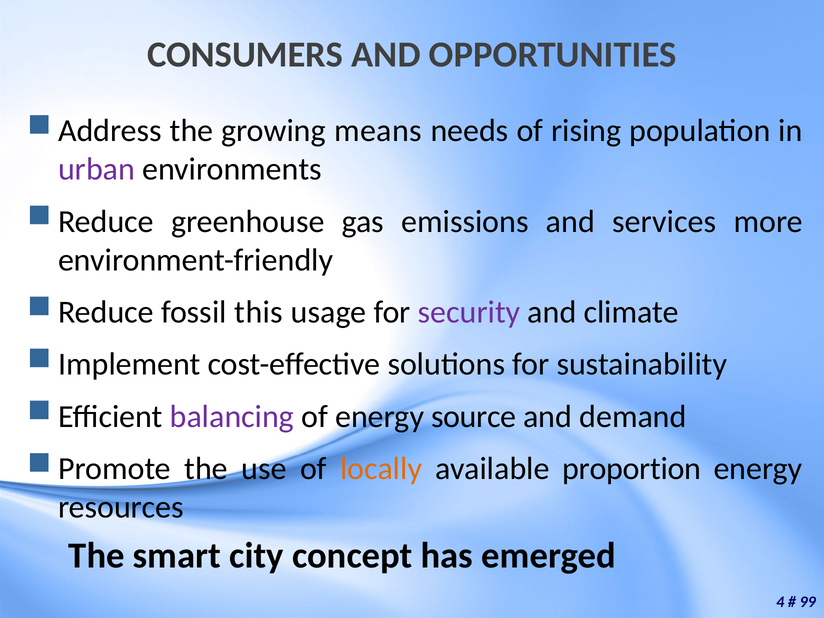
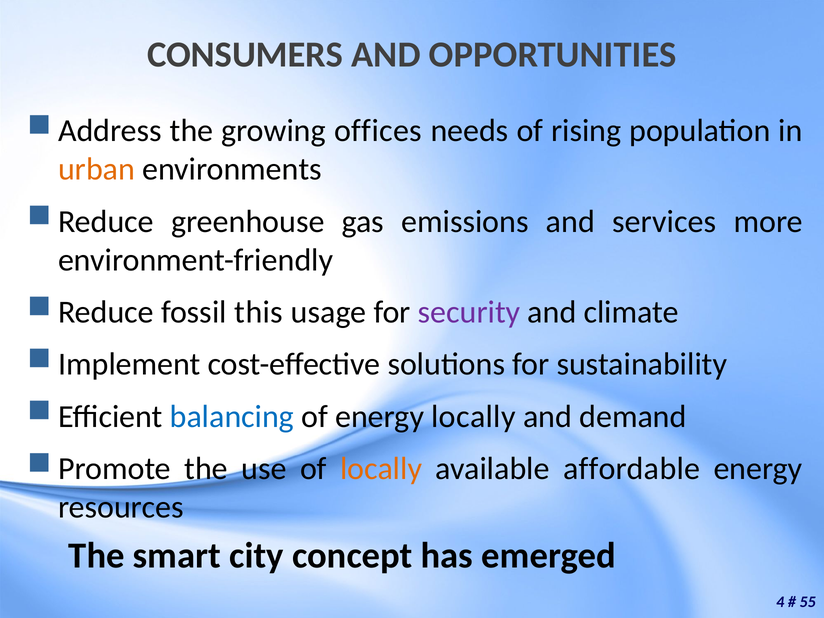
means: means -> offices (378, 131)
urban colour: purple -> orange (97, 169)
balancing colour: purple -> blue (232, 417)
energy source: source -> locally (473, 417)
proportion: proportion -> affordable (632, 469)
99: 99 -> 55 (808, 602)
